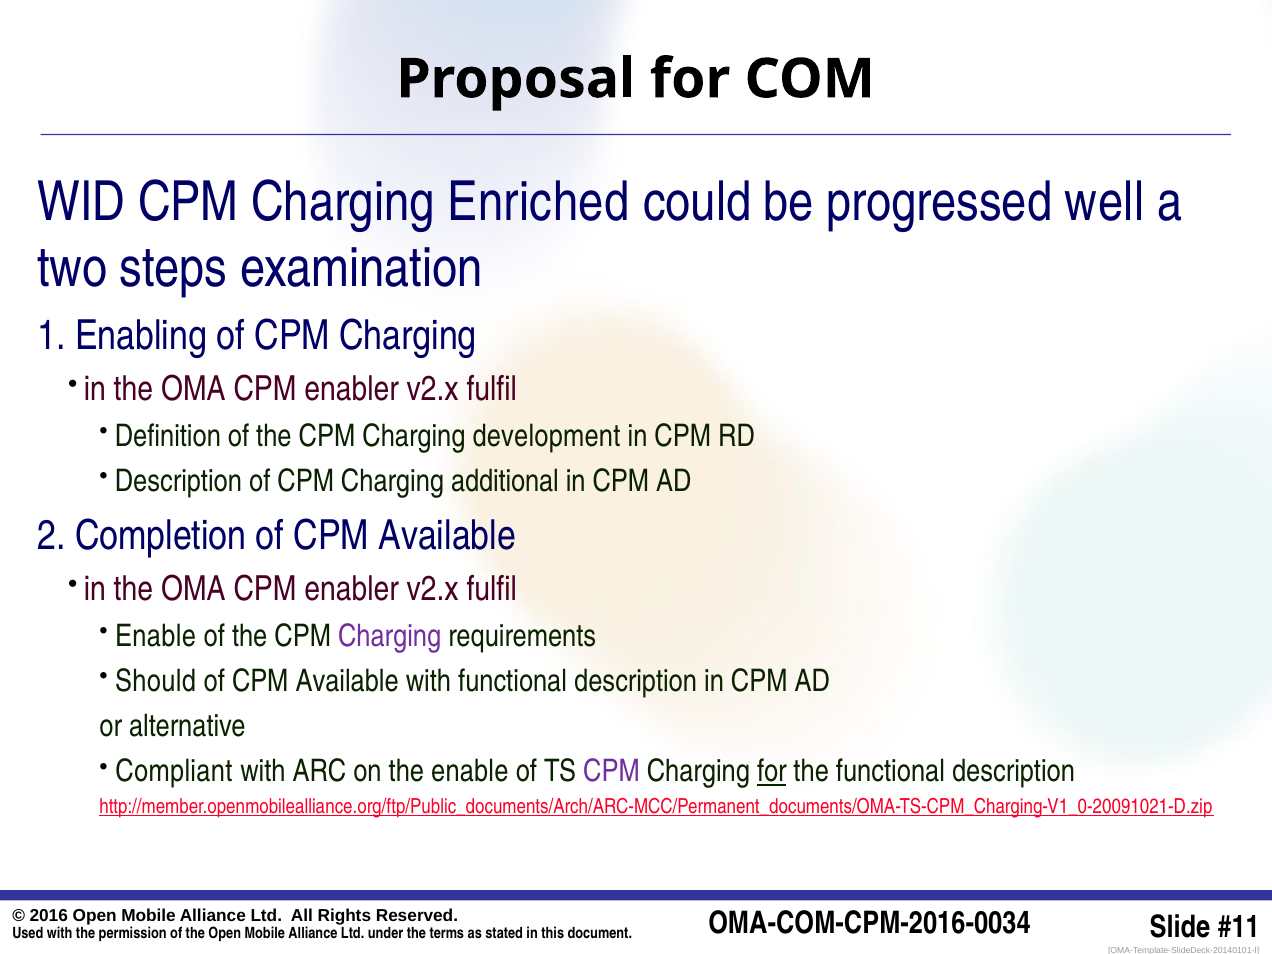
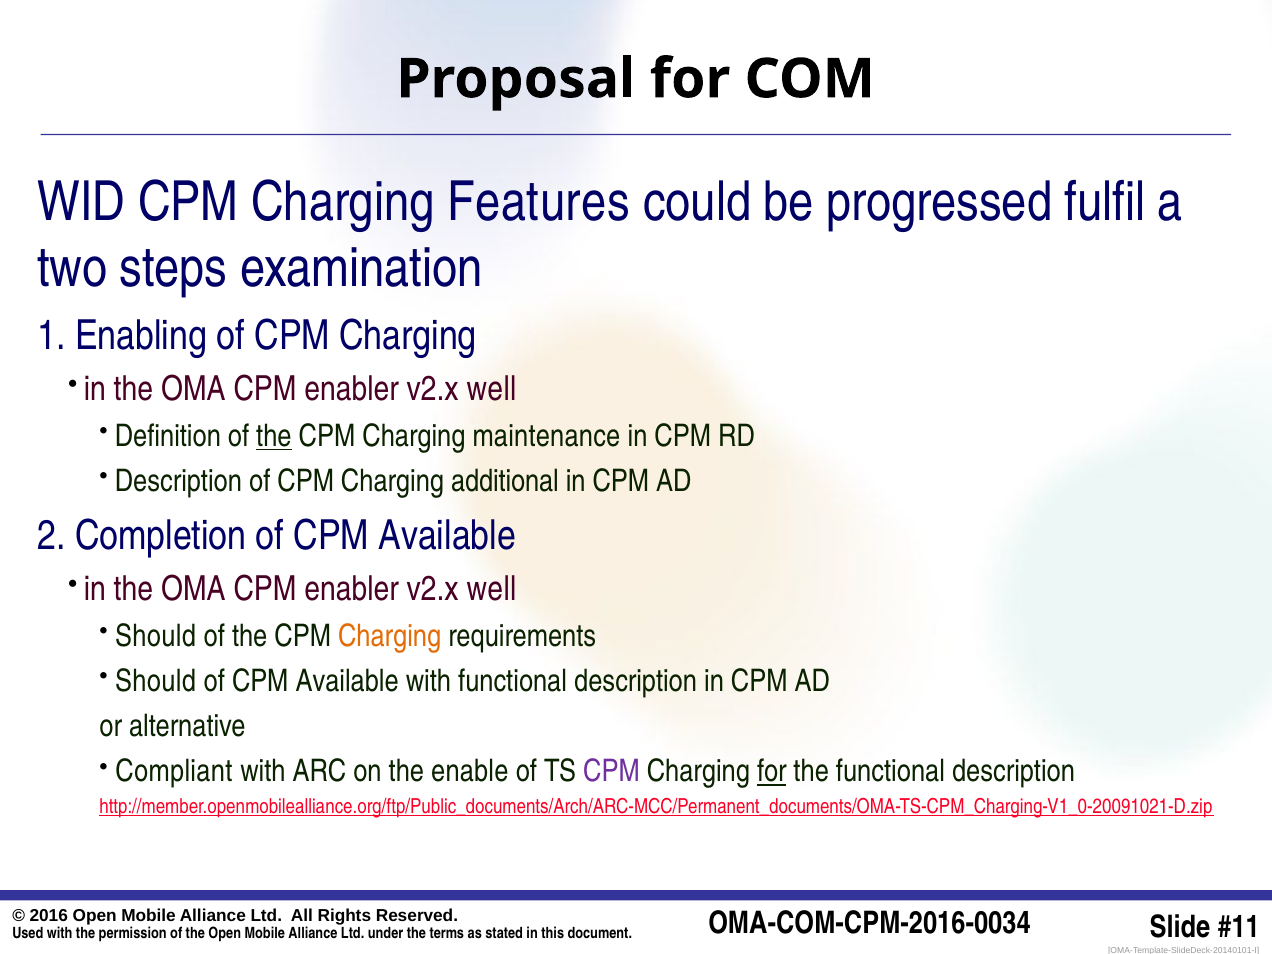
Enriched: Enriched -> Features (539, 202)
well: well -> fulfil (1105, 202)
fulfil: fulfil -> well (492, 389)
the underline: none -> present (274, 436)
development: development -> maintenance (546, 436)
fulfil: fulfil -> well (492, 589)
Enable: Enable -> Should (156, 636)
Charging colour: purple -> orange (390, 636)
